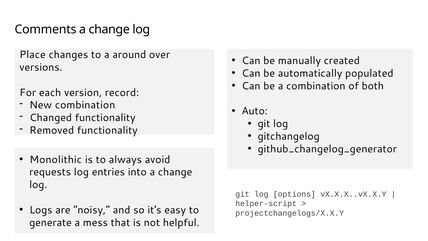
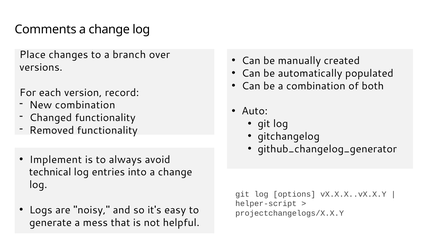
around: around -> branch (129, 55)
Monolithic: Monolithic -> Implement (56, 159)
requests: requests -> technical (50, 172)
